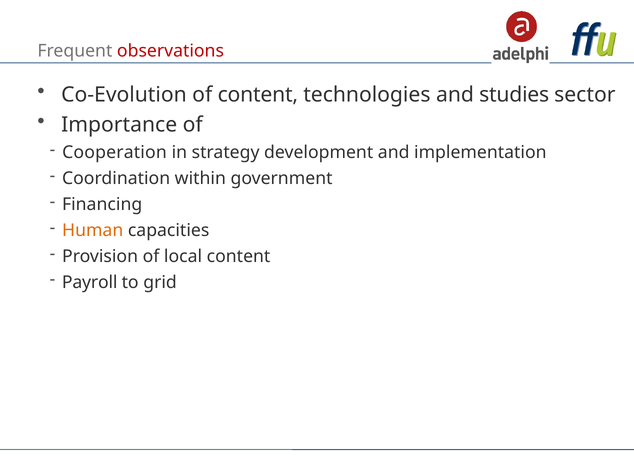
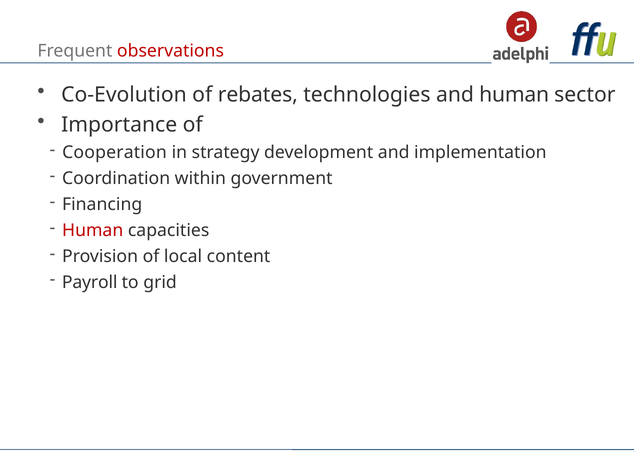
of content: content -> rebates (258, 94)
and studies: studies -> human (514, 94)
Human colour: orange -> red (93, 230)
